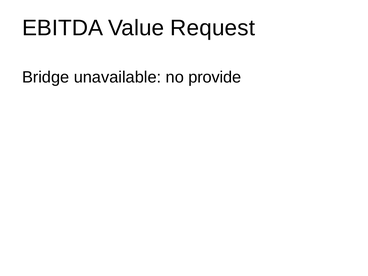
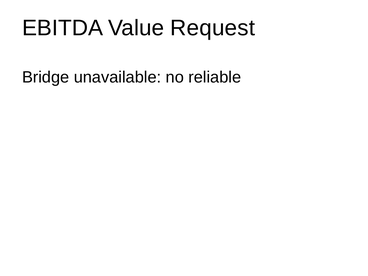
provide: provide -> reliable (215, 77)
